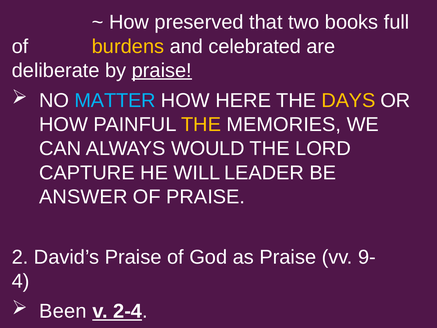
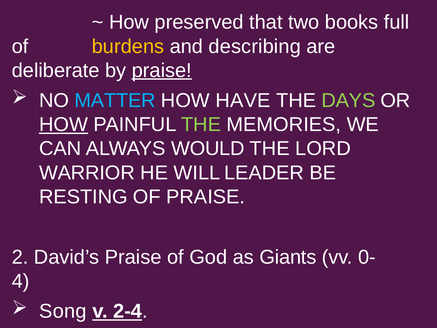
celebrated: celebrated -> describing (255, 46)
HERE: HERE -> HAVE (243, 101)
DAYS colour: yellow -> light green (348, 101)
HOW underline: none -> present (64, 125)
THE colour: yellow -> light green (201, 125)
CAPTURE: CAPTURE -> WARRIOR (87, 173)
ANSWER: ANSWER -> RESTING (83, 197)
as Praise: Praise -> Giants (288, 257)
9-: 9- -> 0- (367, 257)
Been: Been -> Song (63, 311)
